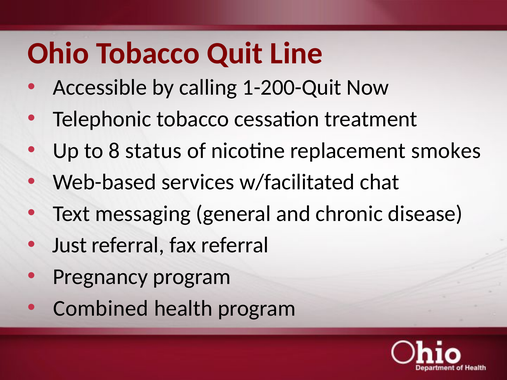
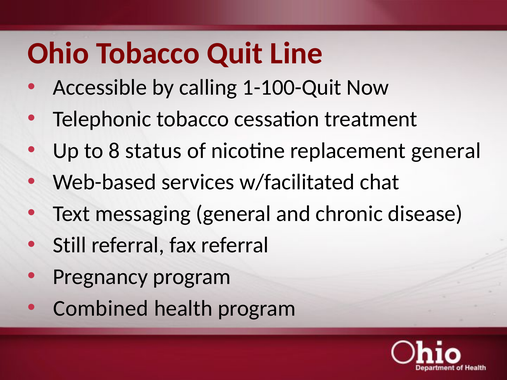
1-200-Quit: 1-200-Quit -> 1-100-Quit (292, 88)
replacement smokes: smokes -> general (446, 151)
Just: Just -> Still (69, 245)
